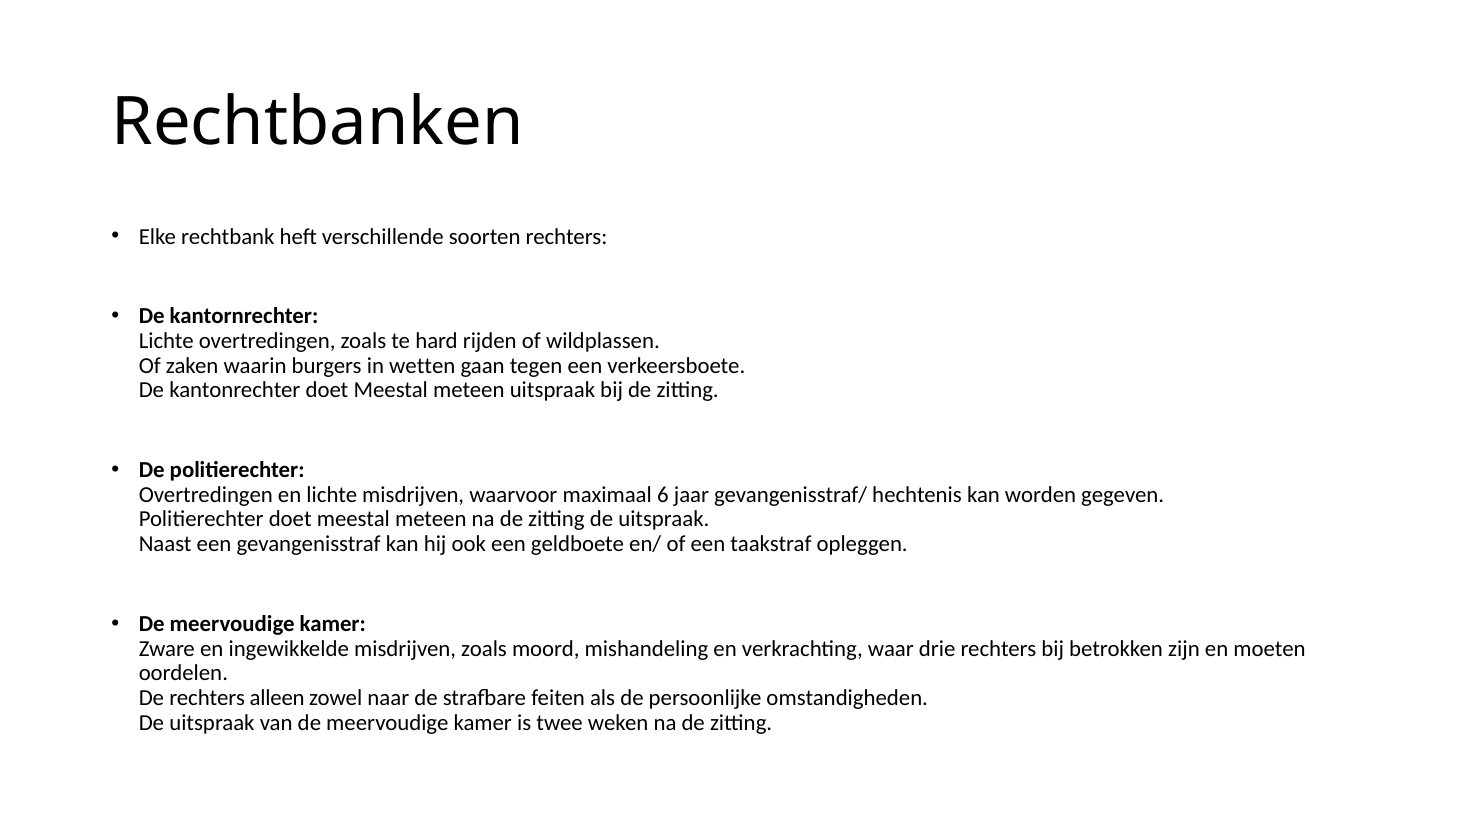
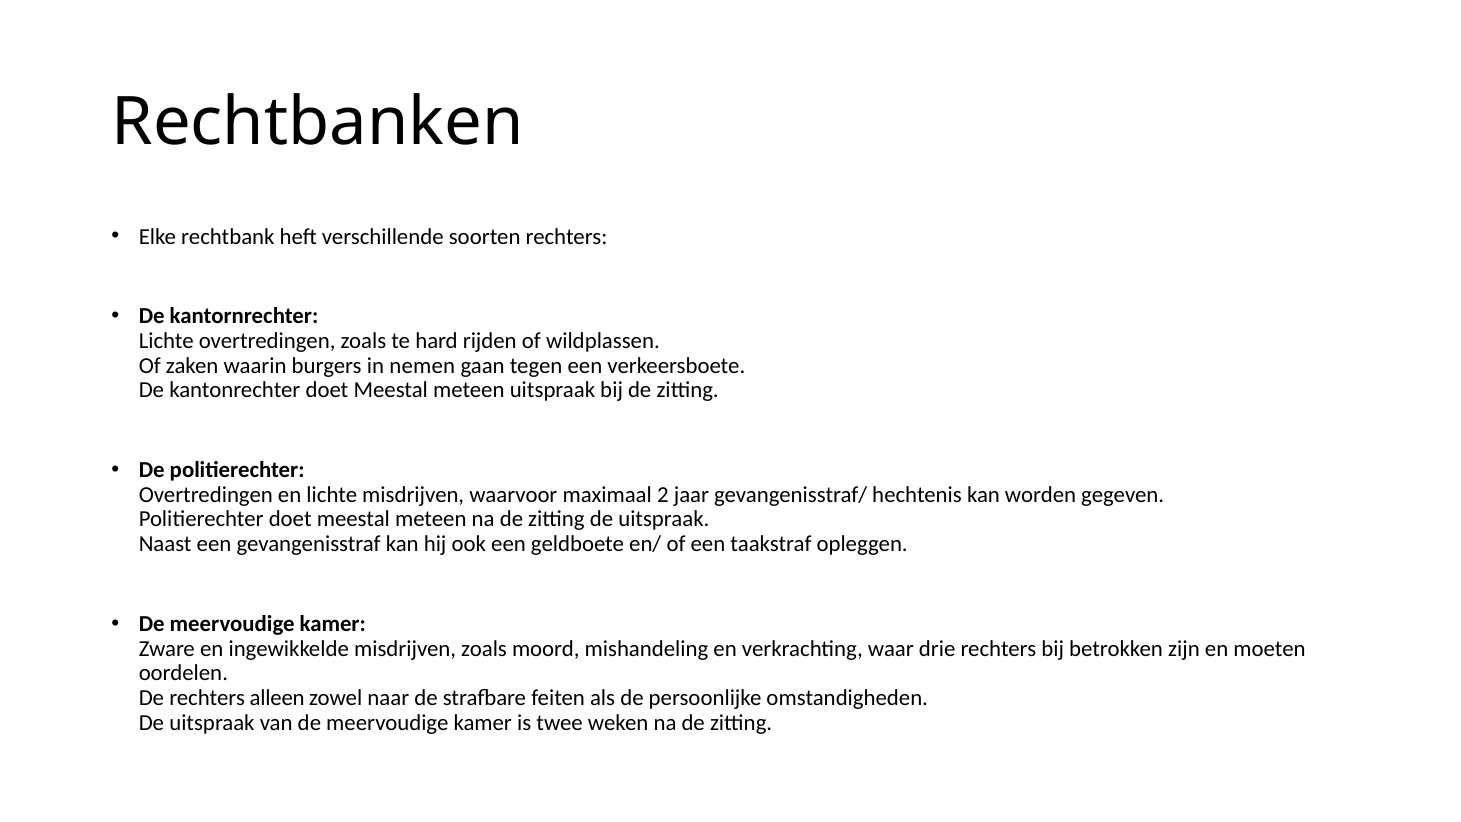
wetten: wetten -> nemen (422, 366)
6: 6 -> 2 (663, 495)
